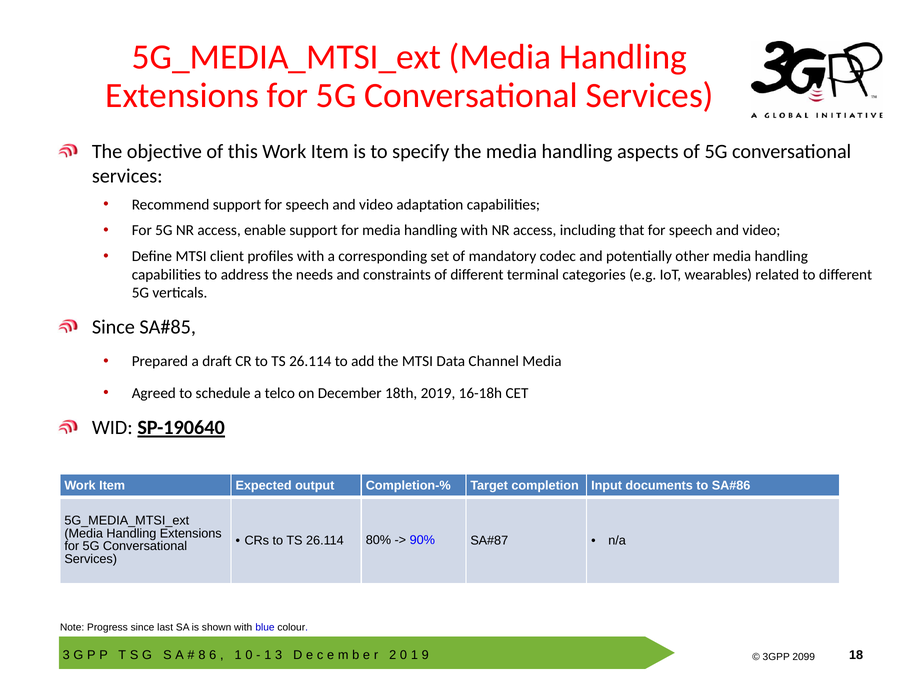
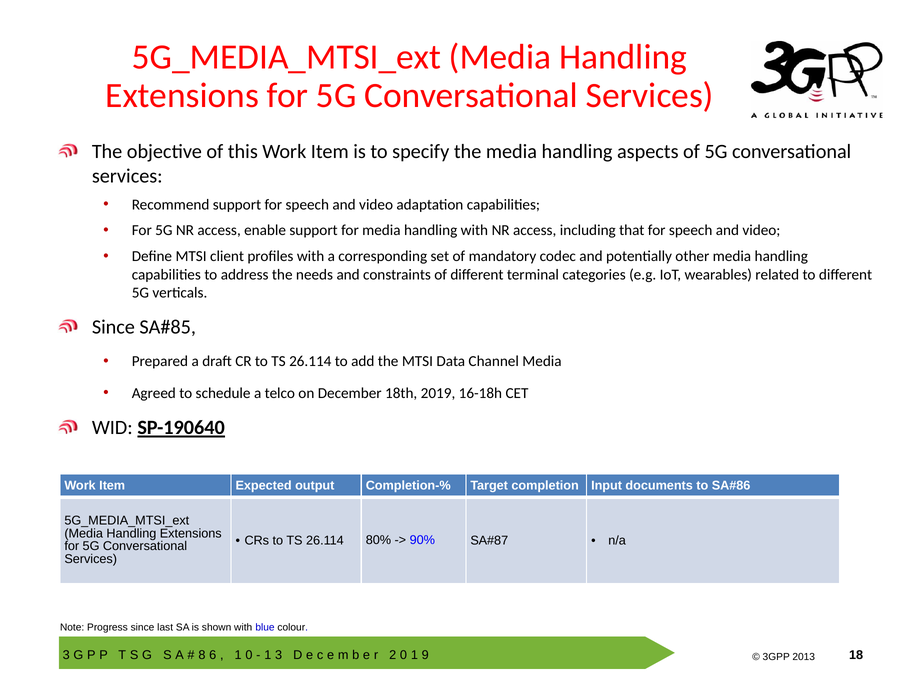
2099: 2099 -> 2013 (804, 657)
